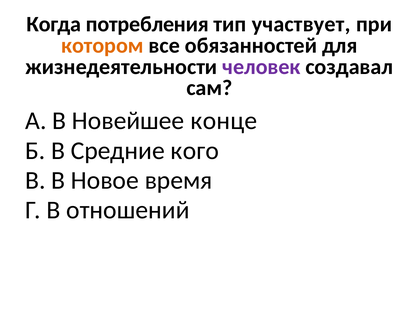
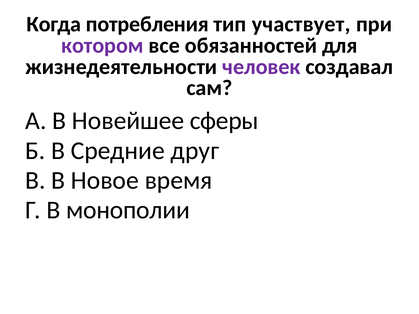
котором colour: orange -> purple (102, 46)
конце: конце -> сферы (224, 121)
кого: кого -> друг (195, 151)
отношений: отношений -> монополии (128, 210)
